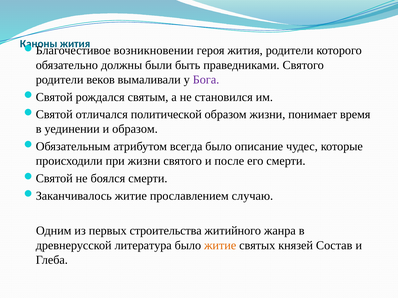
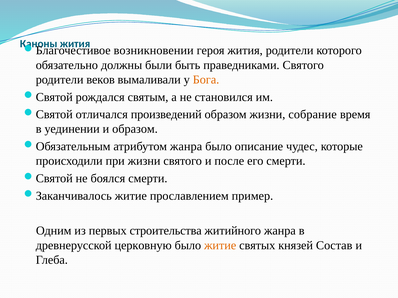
Бога colour: purple -> orange (206, 80)
политической: политической -> произведений (166, 115)
понимает: понимает -> собрание (313, 115)
атрибутом всегда: всегда -> жанра (186, 147)
случаю: случаю -> пример (252, 196)
литература: литература -> церковную (143, 246)
